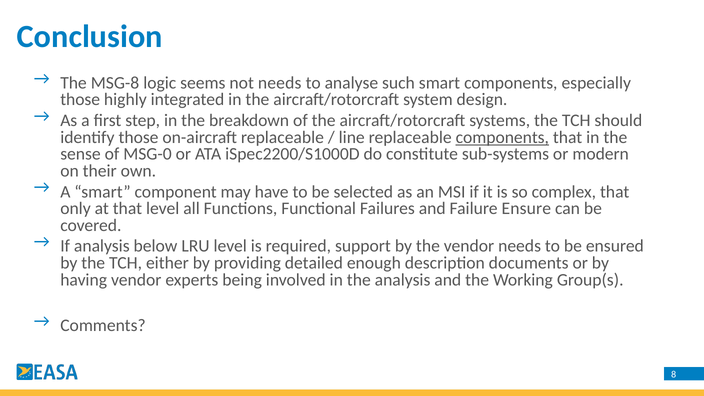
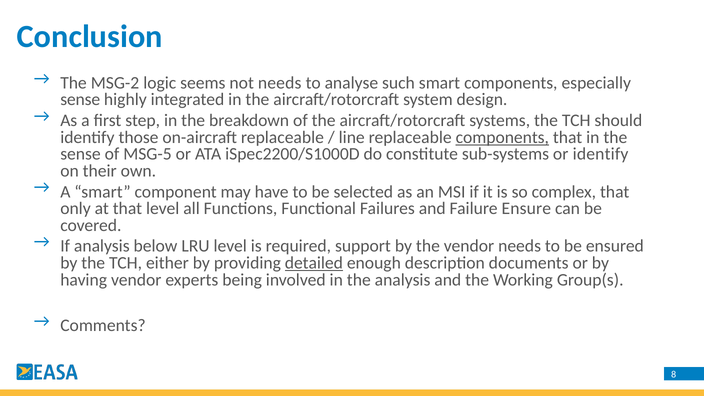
MSG-8: MSG-8 -> MSG-2 (115, 83)
those: those -> sense (80, 100)
MSG-0: MSG-0 -> MSG-5 (147, 154)
or modern: modern -> identify (601, 154)
detailed underline: none -> present (314, 263)
